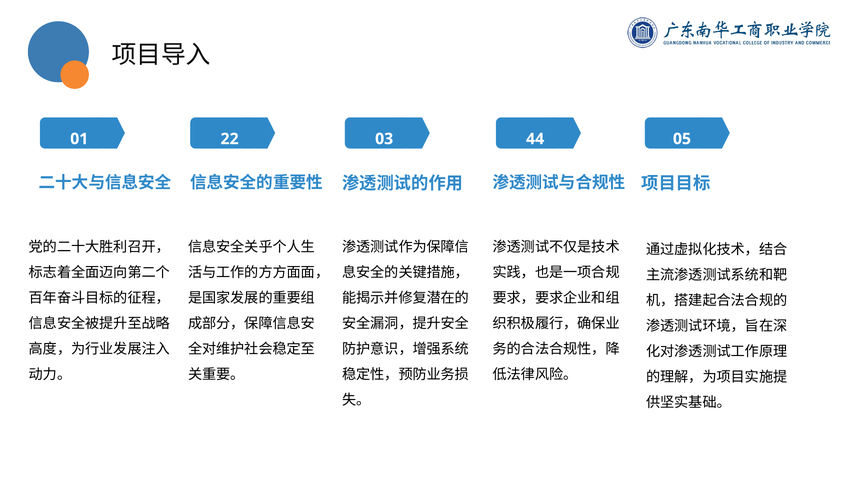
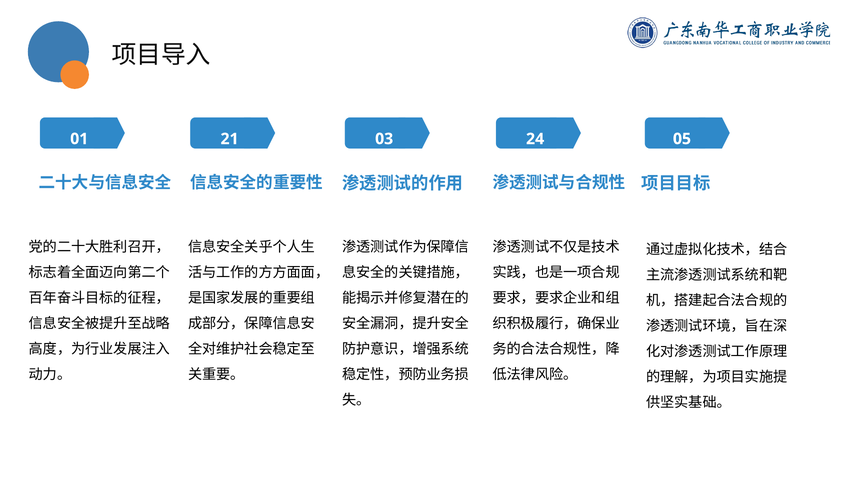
22: 22 -> 21 (230, 139)
44: 44 -> 24 (535, 139)
